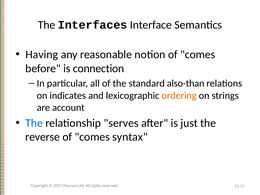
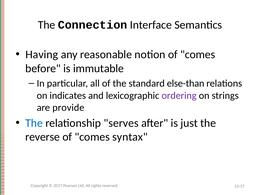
Interfaces: Interfaces -> Connection (93, 25)
connection: connection -> immutable (99, 68)
also-than: also-than -> else-than (186, 83)
ordering colour: orange -> purple (179, 95)
account: account -> provide (68, 108)
